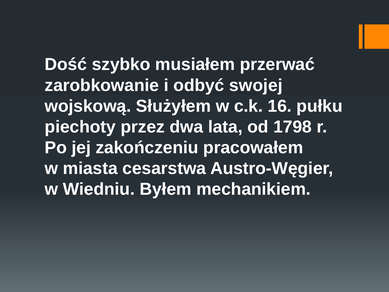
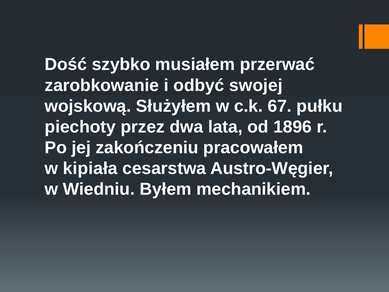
16: 16 -> 67 (280, 106)
1798: 1798 -> 1896 (293, 127)
miasta: miasta -> kipiała (90, 168)
